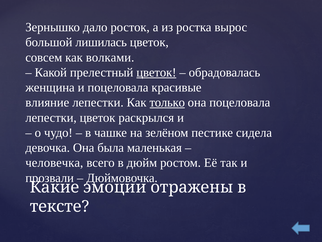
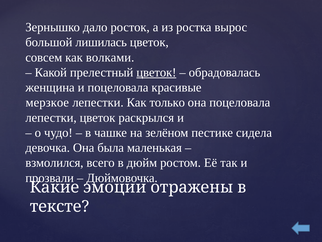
влияние: влияние -> мерзкое (47, 102)
только underline: present -> none (167, 102)
человечка: человечка -> взмолился (54, 163)
